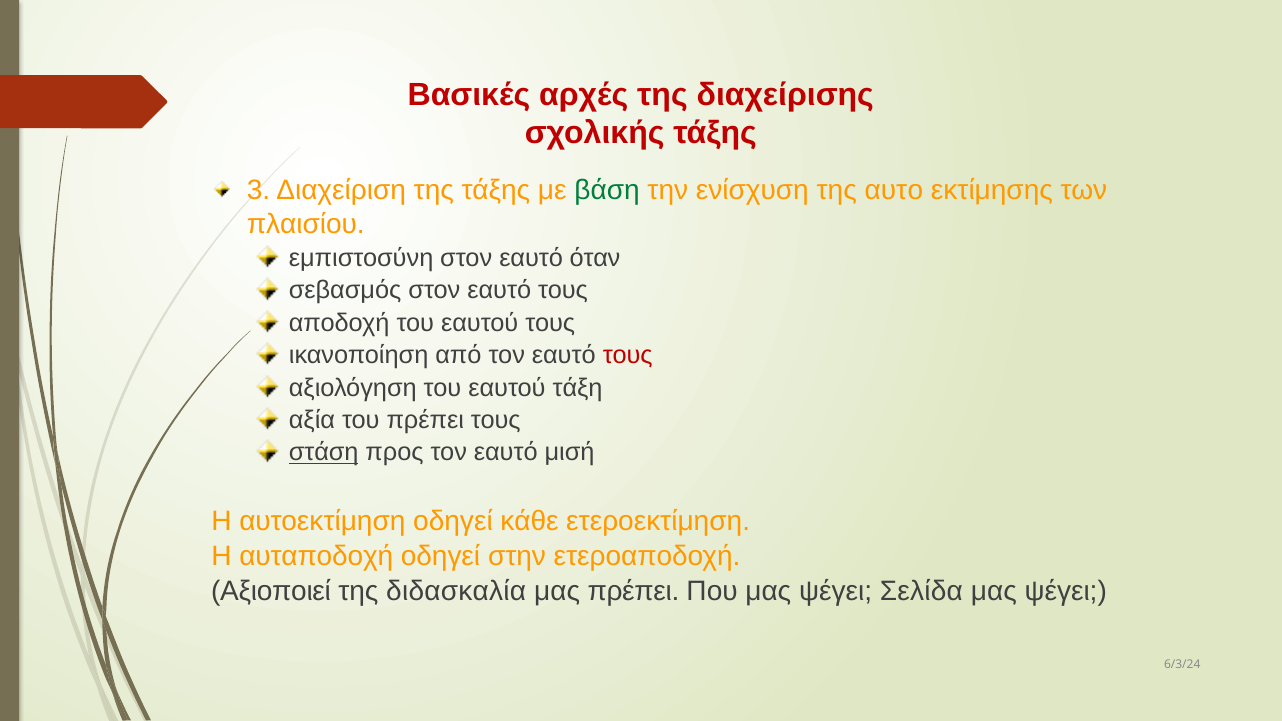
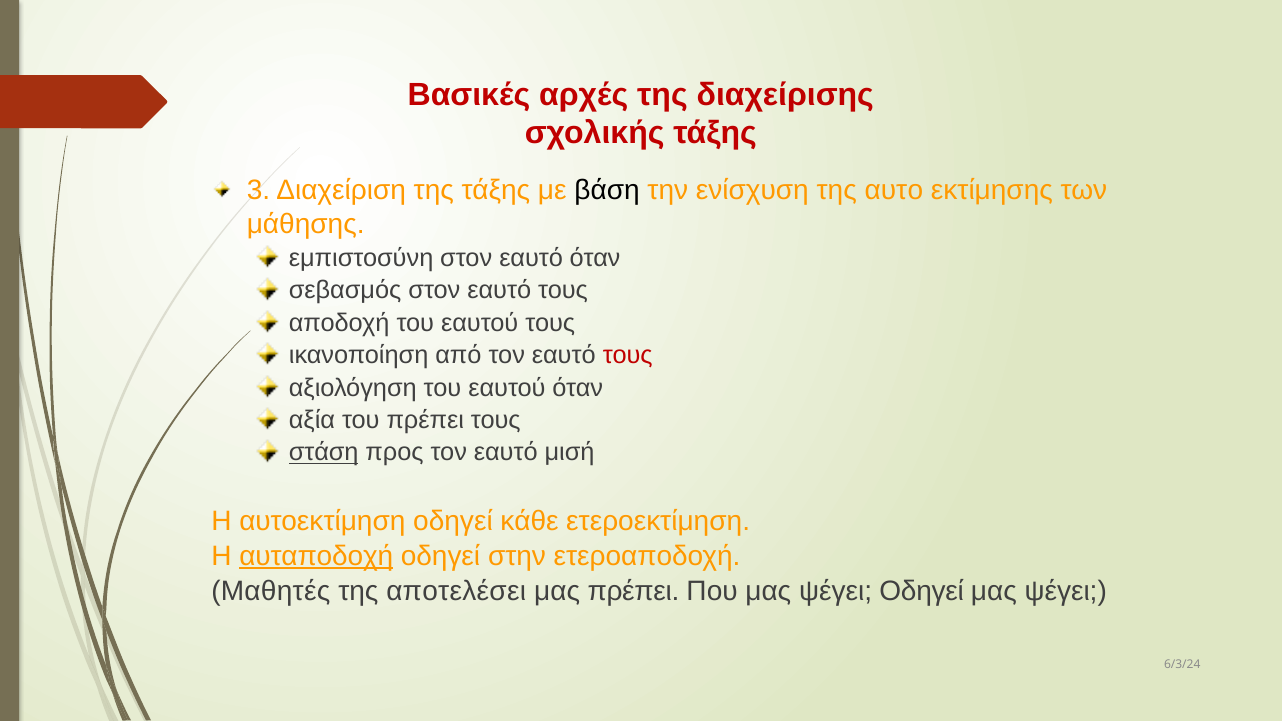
βάση colour: green -> black (607, 191)
πλαισίου: πλαισίου -> μάθησης (306, 224)
εαυτού τάξη: τάξη -> όταν (578, 388)
αυταποδοχή underline: none -> present (316, 556)
Αξιοποιεί: Αξιοποιεί -> Μαθητές (271, 591)
διδασκαλία: διδασκαλία -> αποτελέσει (456, 591)
ψέγει Σελίδα: Σελίδα -> Οδηγεί (922, 591)
